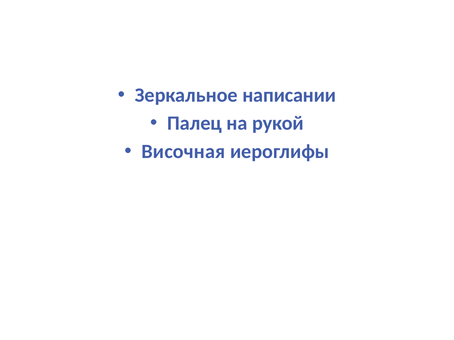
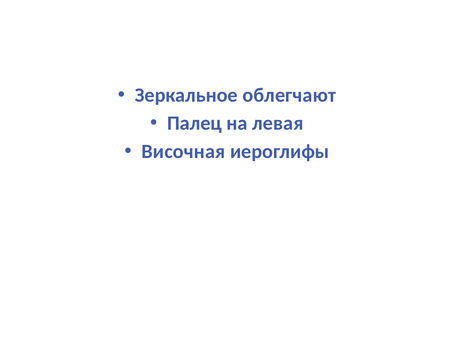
написании: написании -> облегчают (289, 95)
рукой: рукой -> левая (278, 123)
